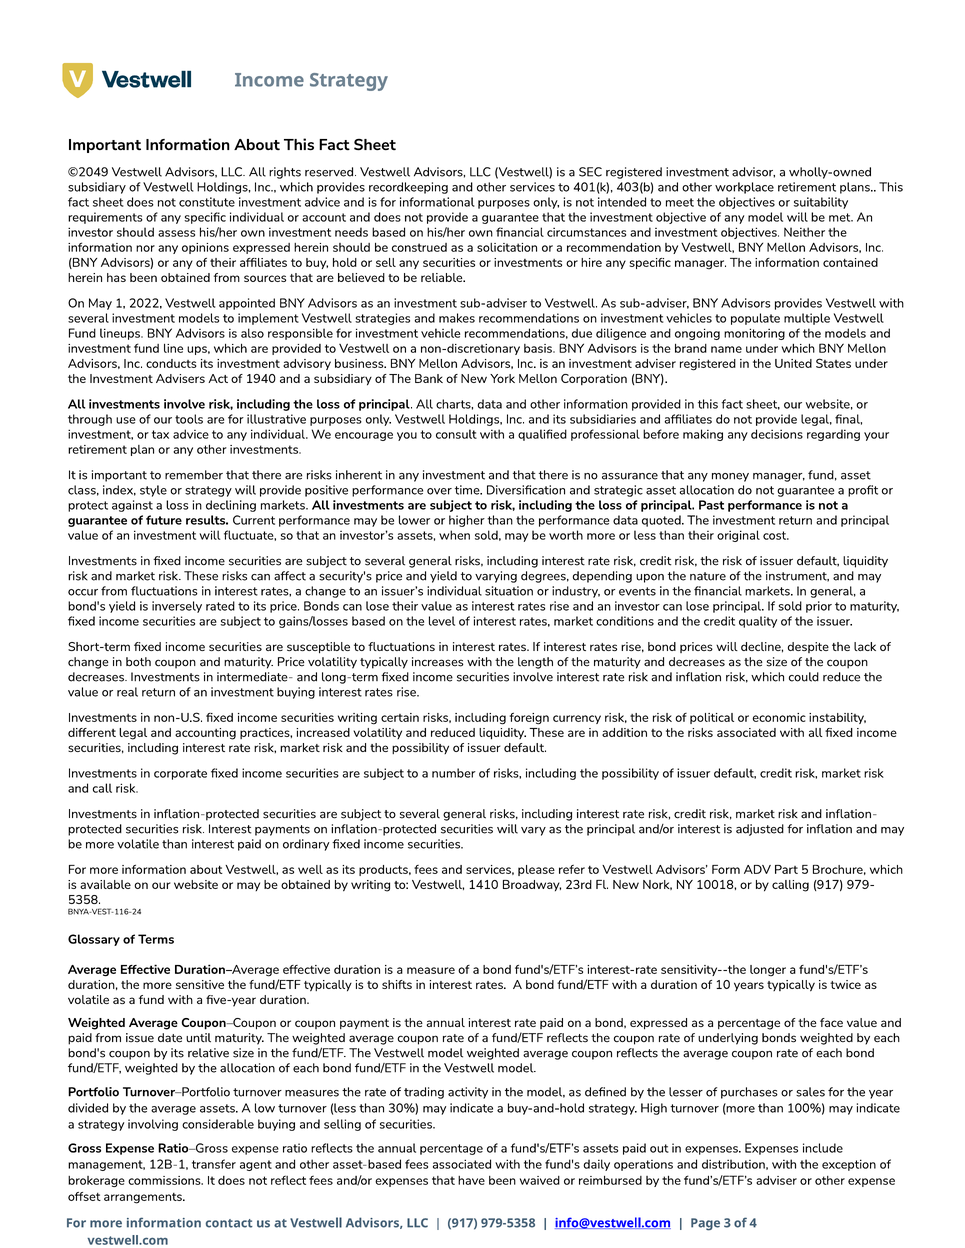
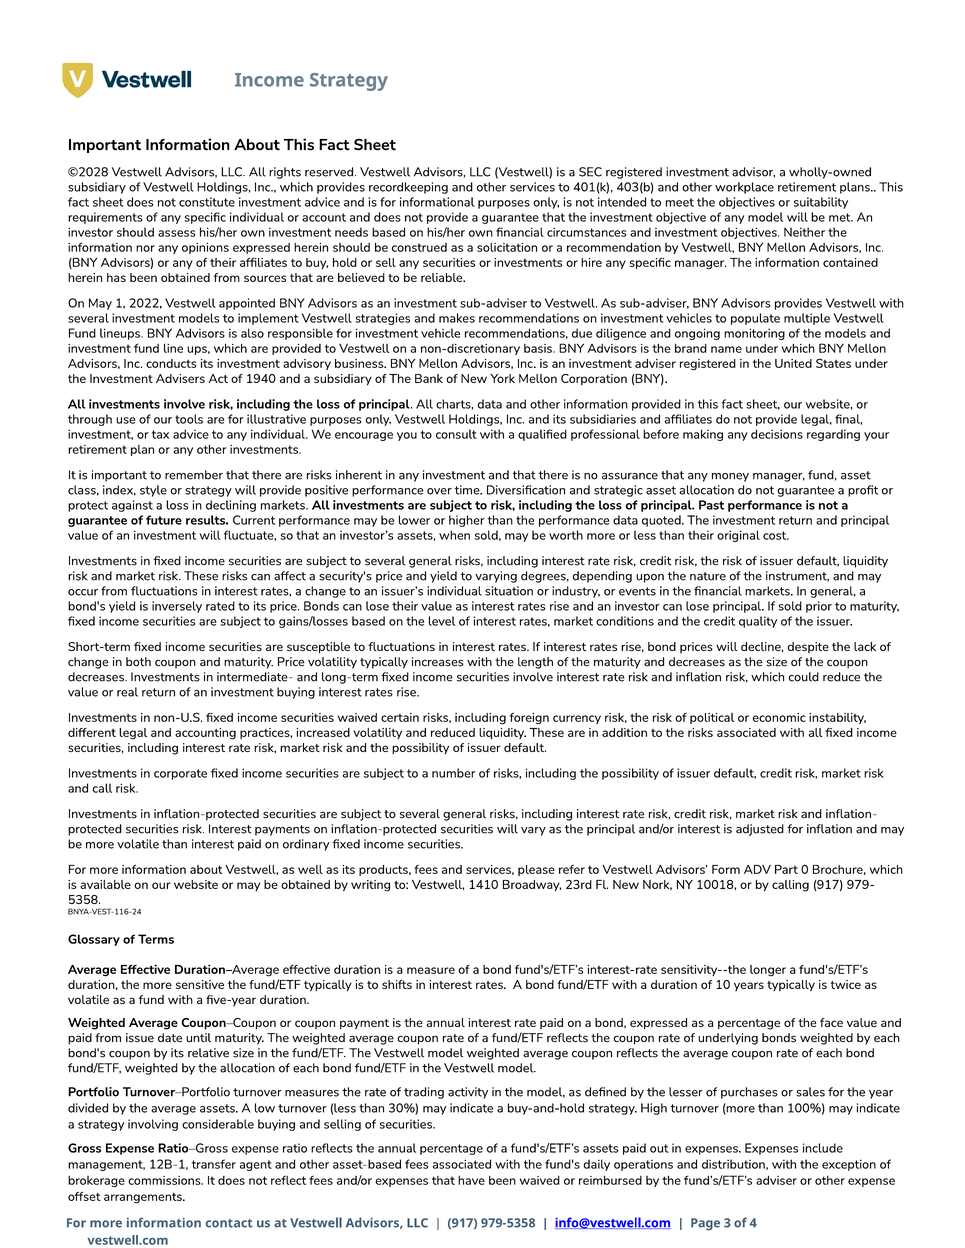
©2049: ©2049 -> ©2028 (88, 172)
securities writing: writing -> waived (358, 718)
5: 5 -> 0 (805, 870)
